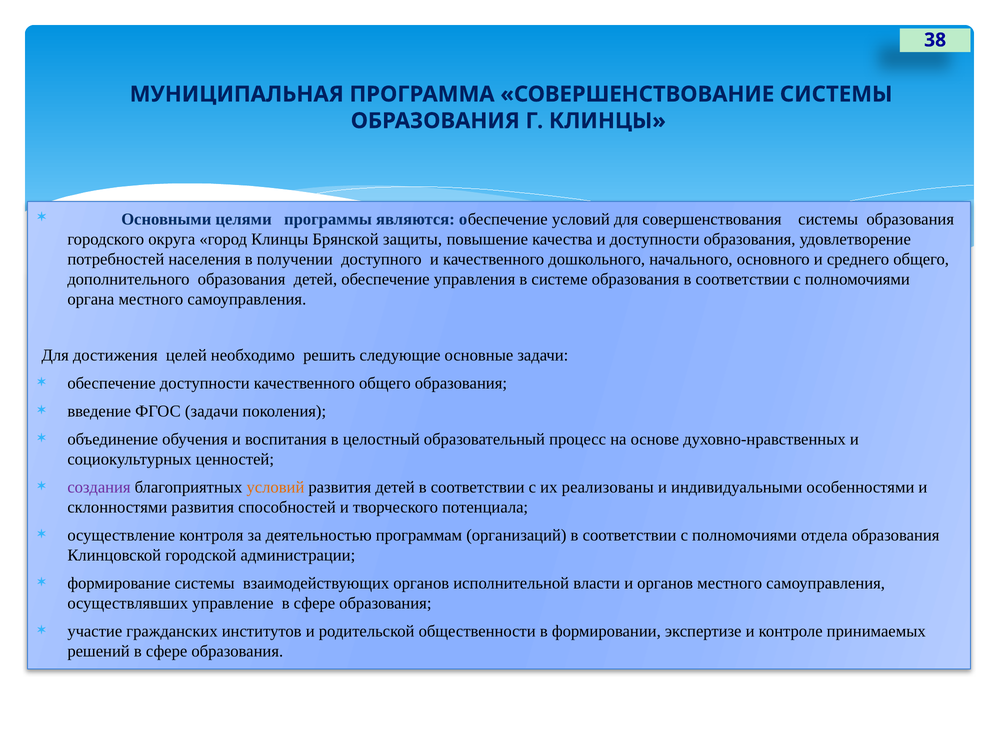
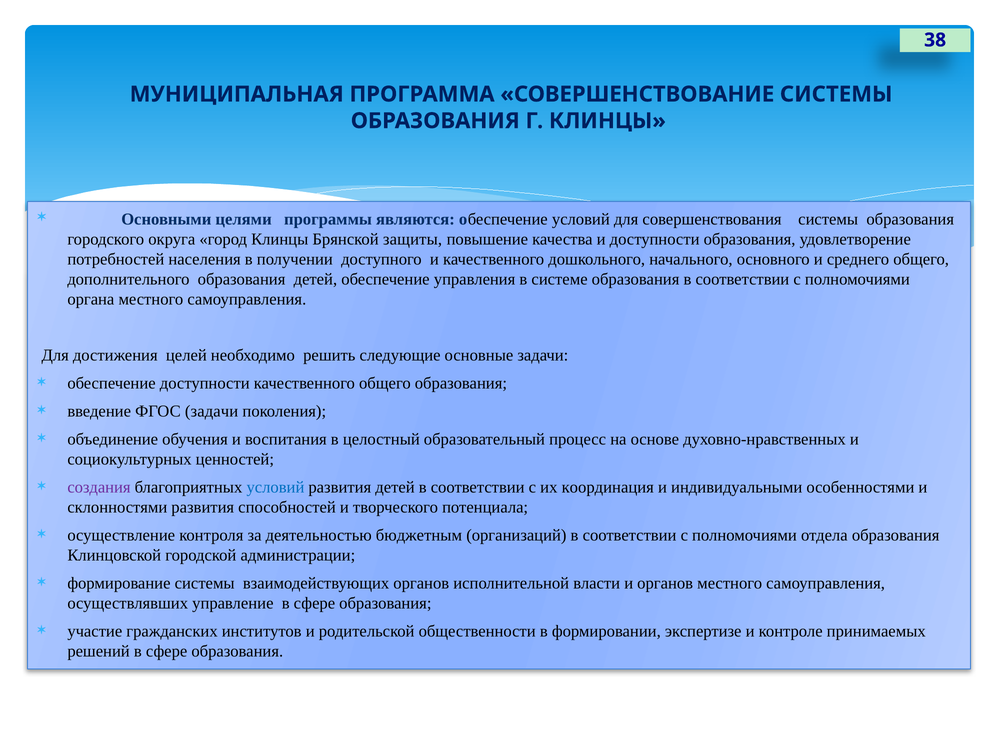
условий colour: orange -> blue (275, 487)
реализованы: реализованы -> координация (608, 487)
программам: программам -> бюджетным (419, 535)
